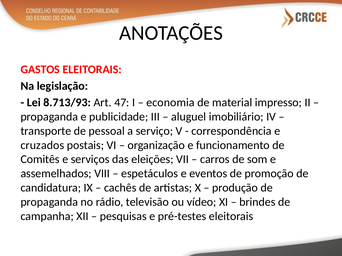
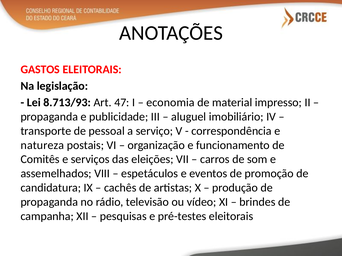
cruzados: cruzados -> natureza (42, 145)
